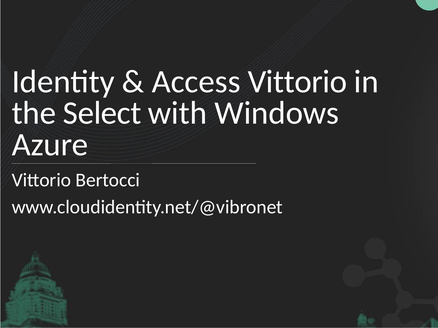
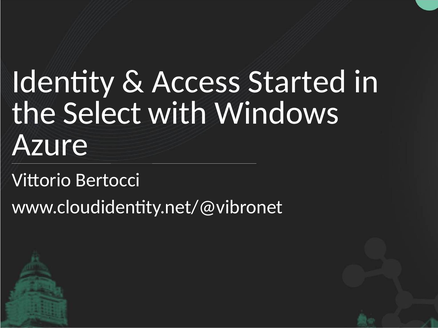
Access Vittorio: Vittorio -> Started (297, 82)
